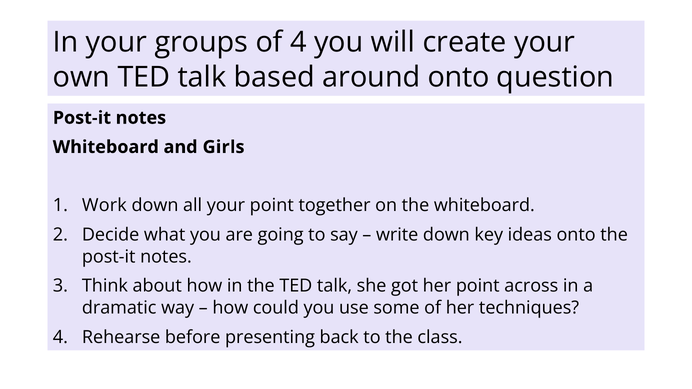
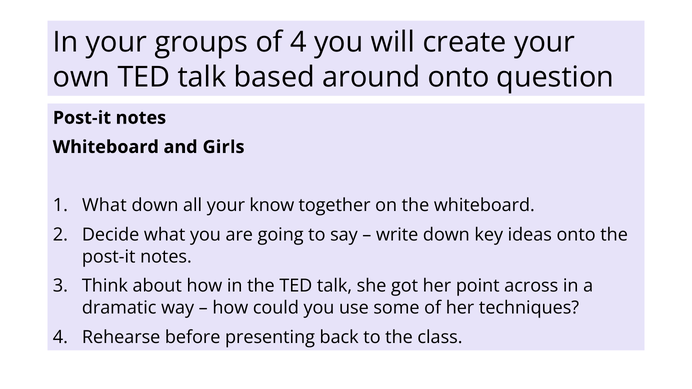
Work: Work -> What (104, 206)
your point: point -> know (272, 206)
